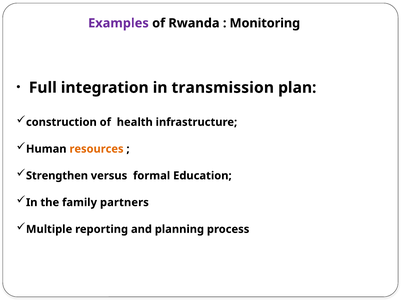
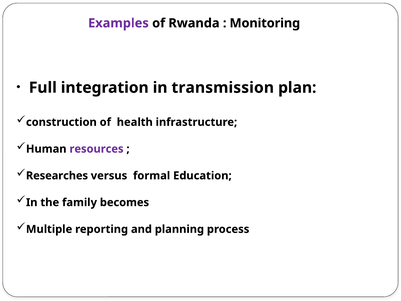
resources colour: orange -> purple (97, 149)
Strengthen: Strengthen -> Researches (57, 176)
partners: partners -> becomes (124, 202)
